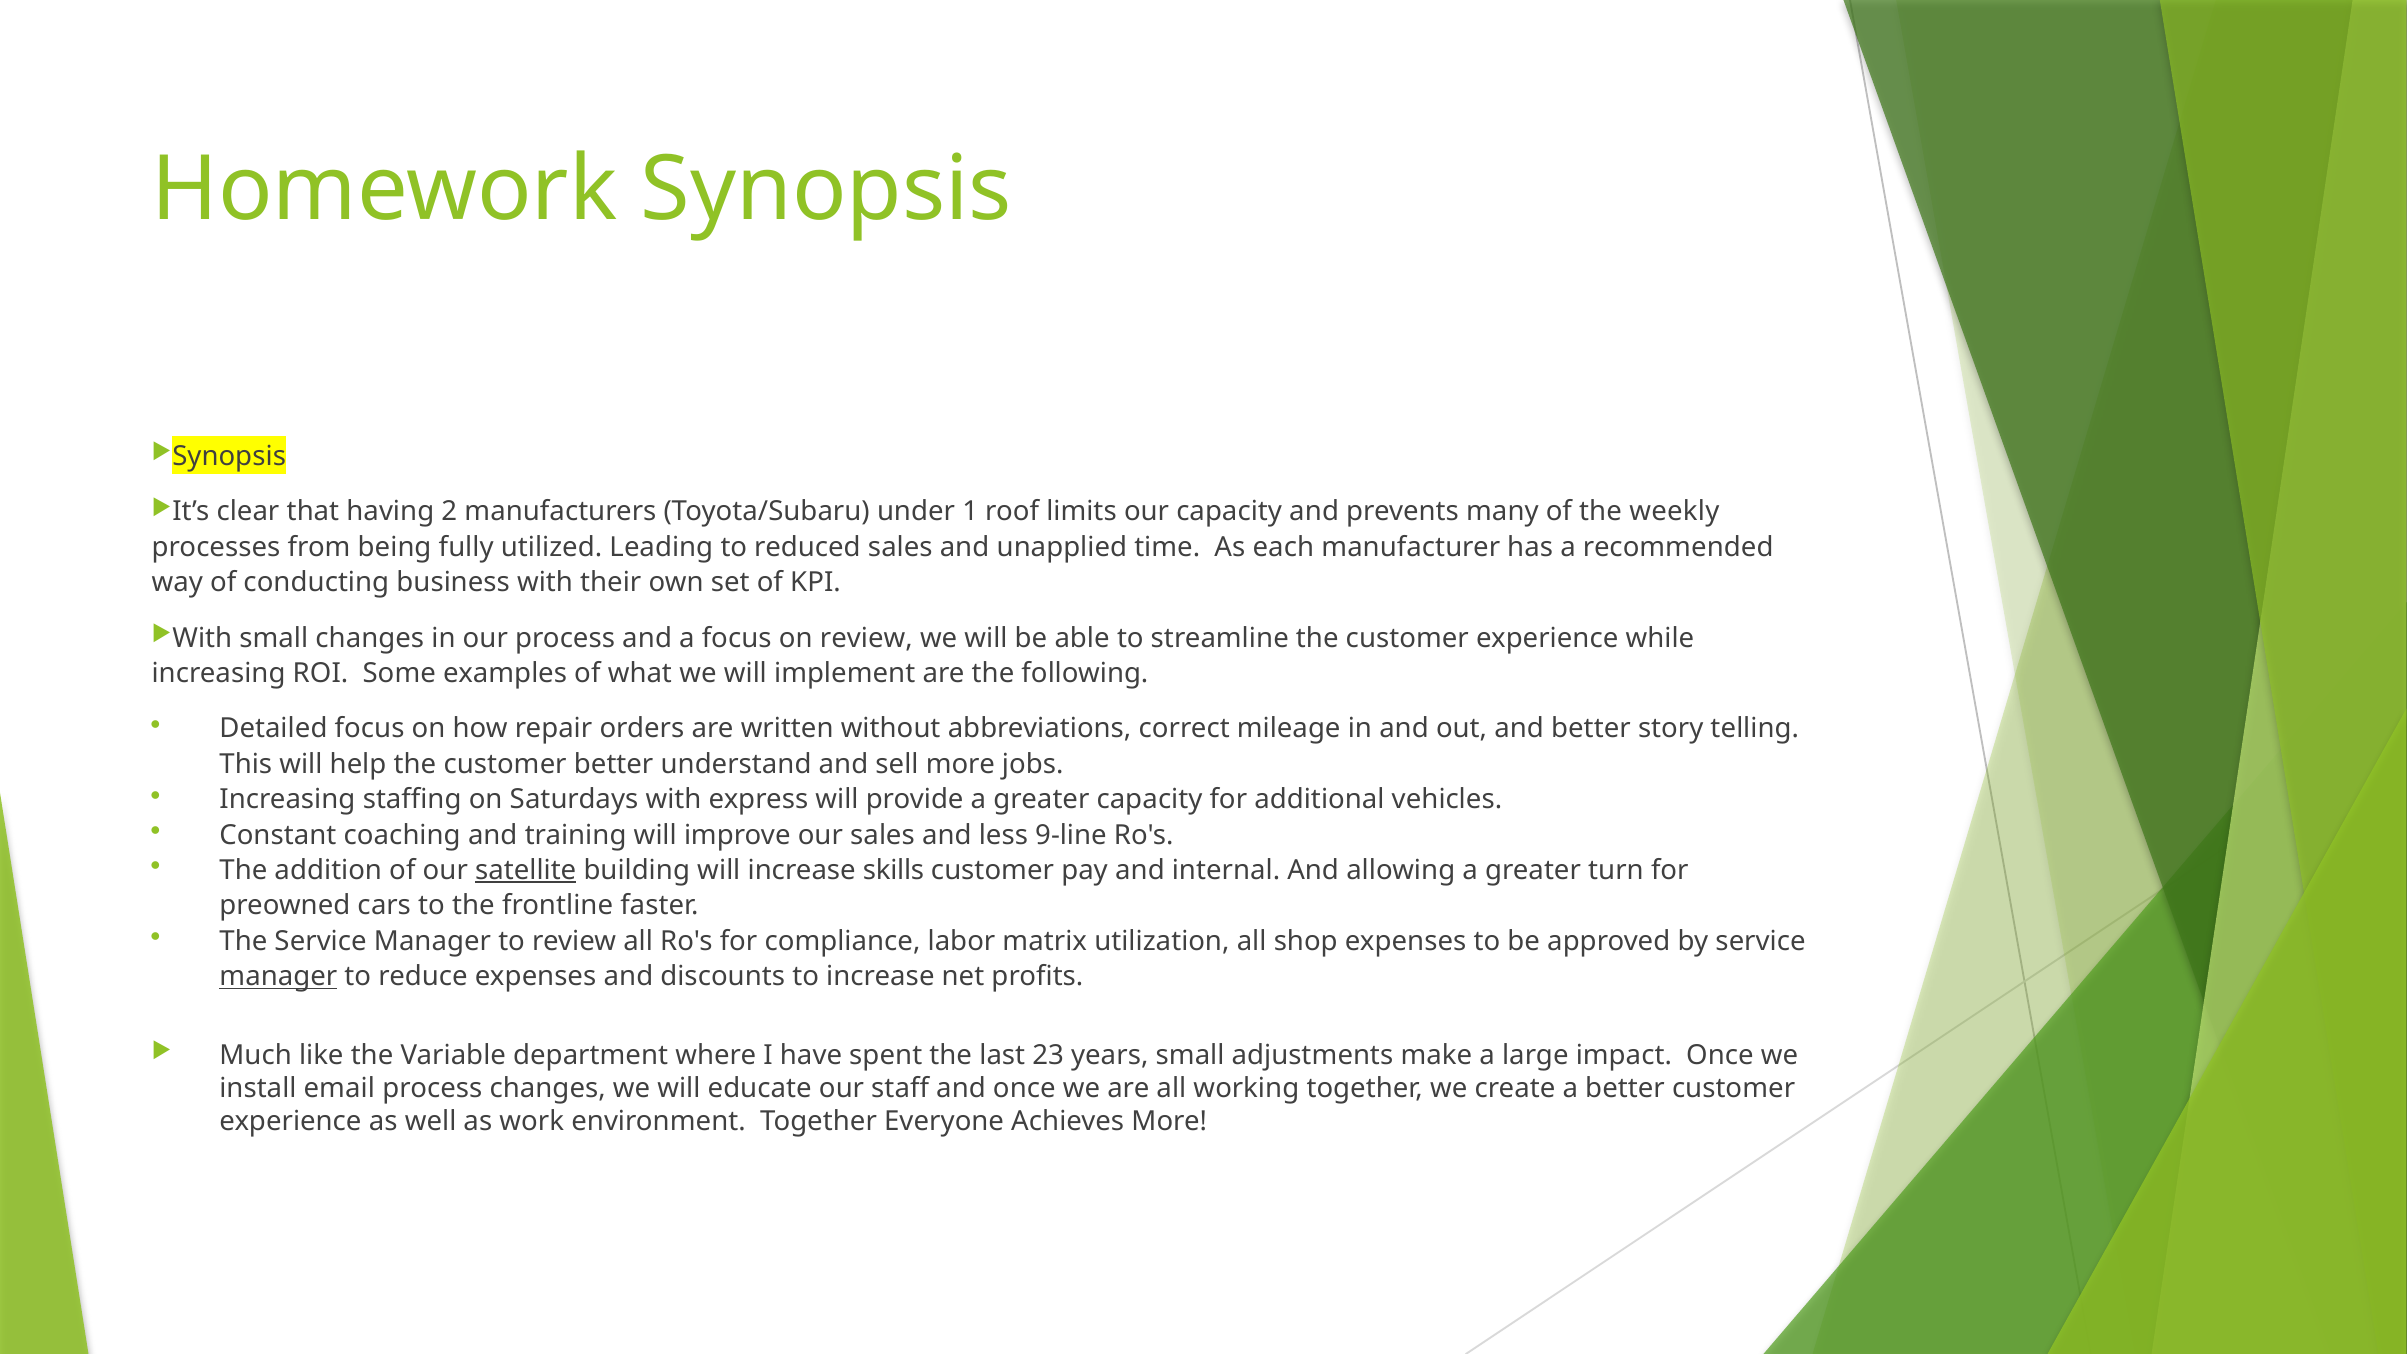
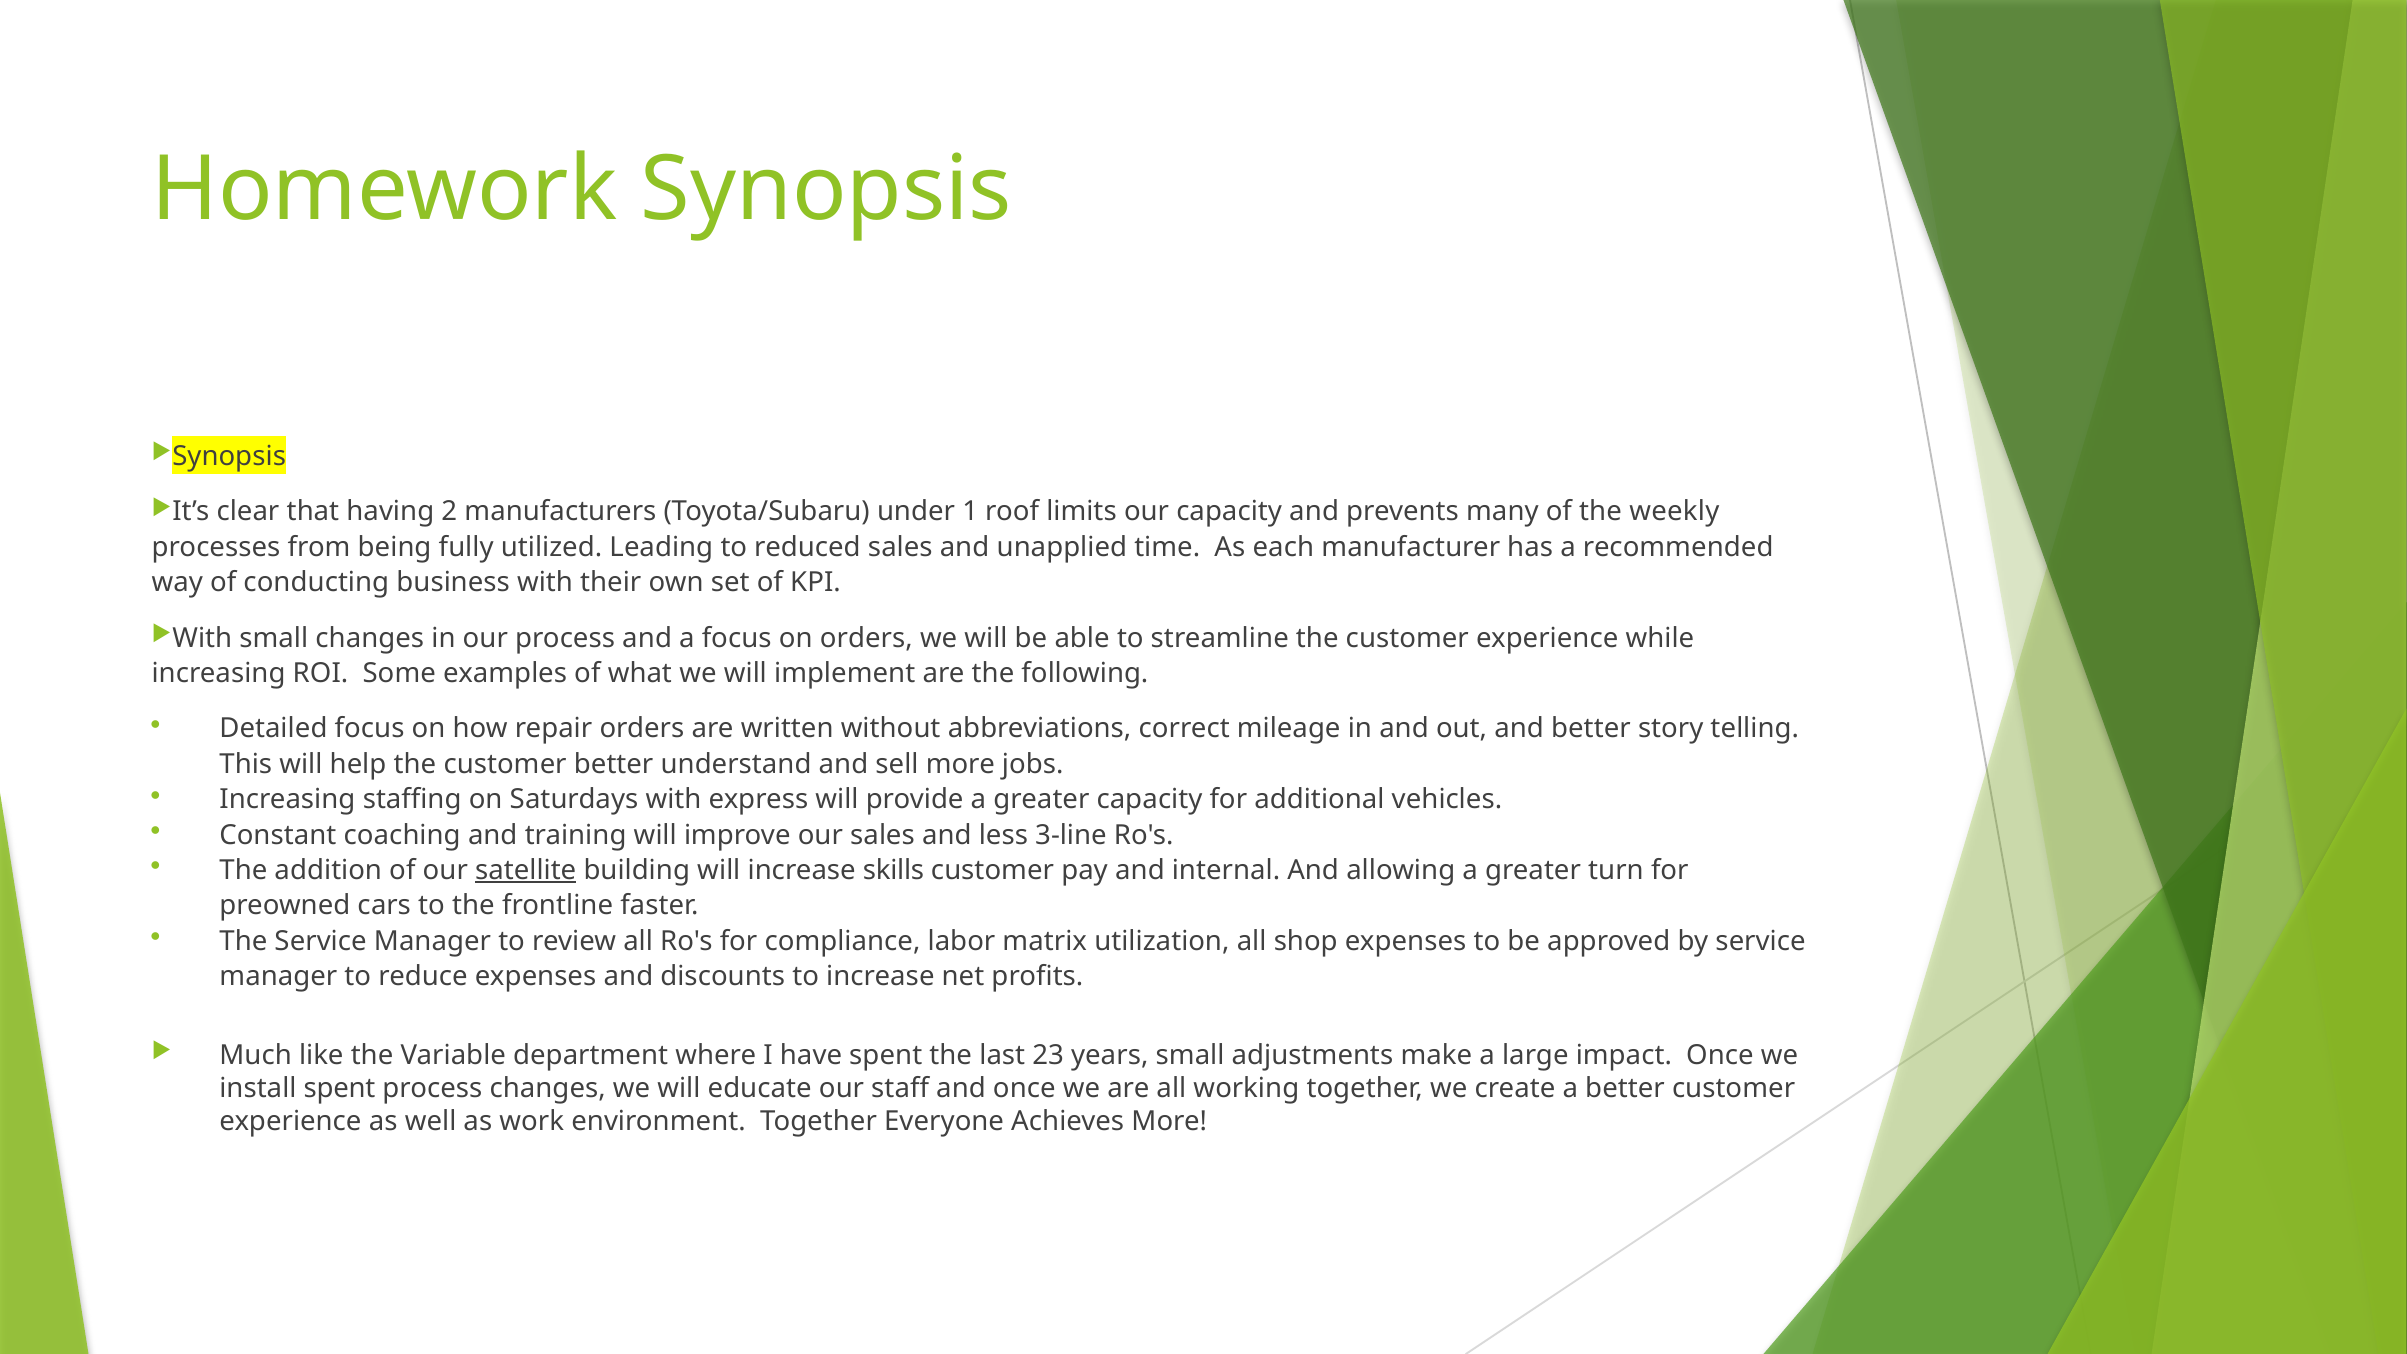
on review: review -> orders (866, 638)
9-line: 9-line -> 3-line (1071, 835)
manager underline: present -> none (278, 977)
install email: email -> spent (339, 1088)
